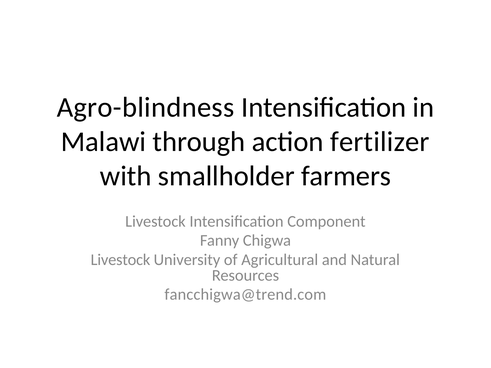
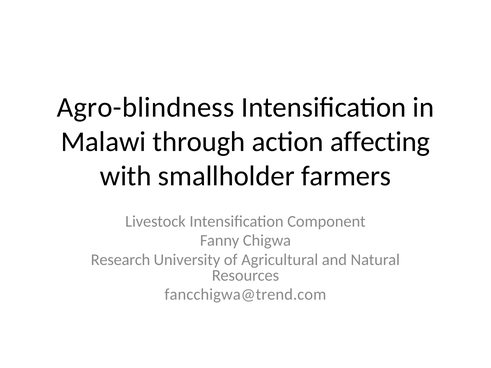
fertilizer: fertilizer -> affecting (380, 142)
Livestock: Livestock -> Research (120, 260)
